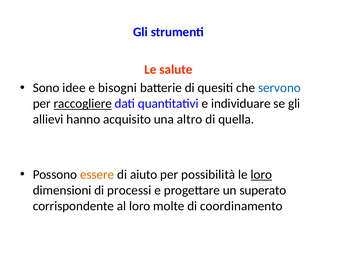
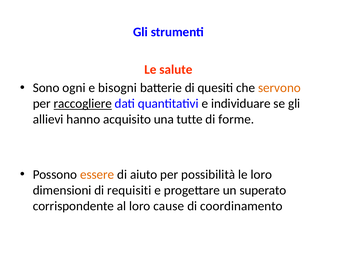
idee: idee -> ogni (74, 88)
servono colour: blue -> orange (279, 88)
altro: altro -> tutte (190, 119)
quella: quella -> forme (236, 119)
loro underline: present -> none (261, 174)
processi: processi -> requisiti (129, 190)
molte: molte -> cause (169, 206)
